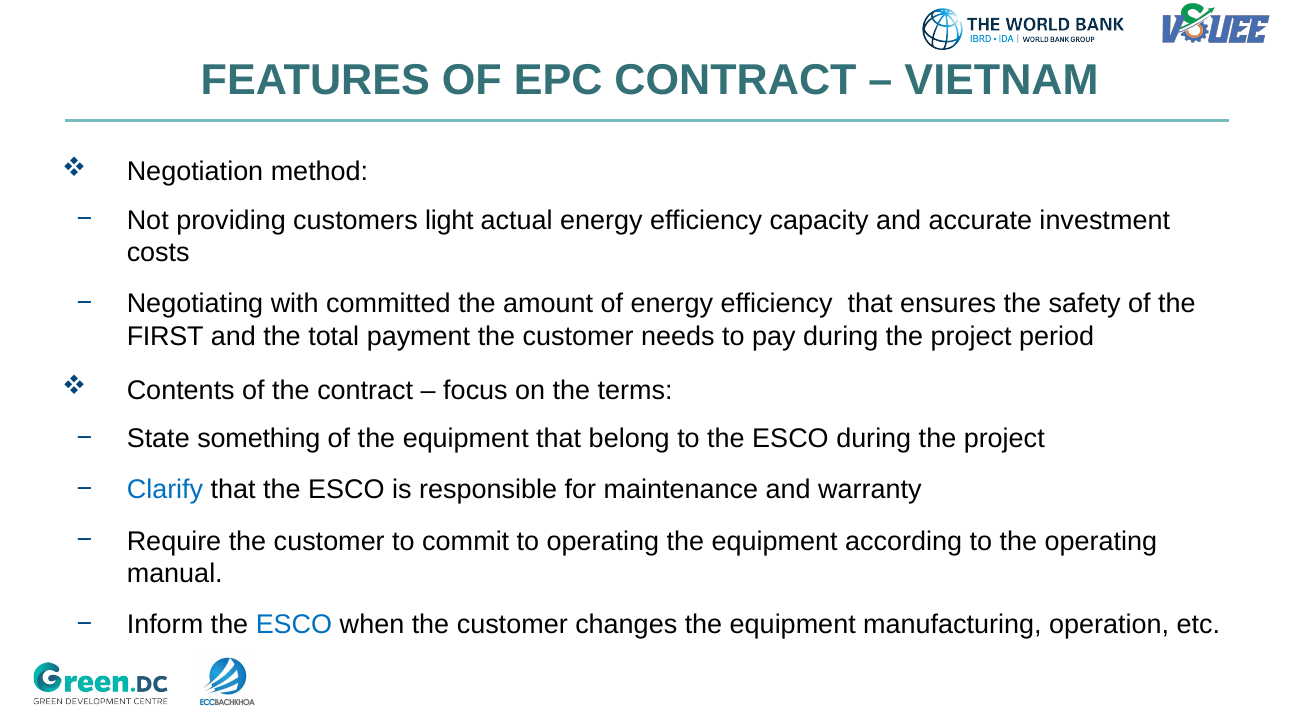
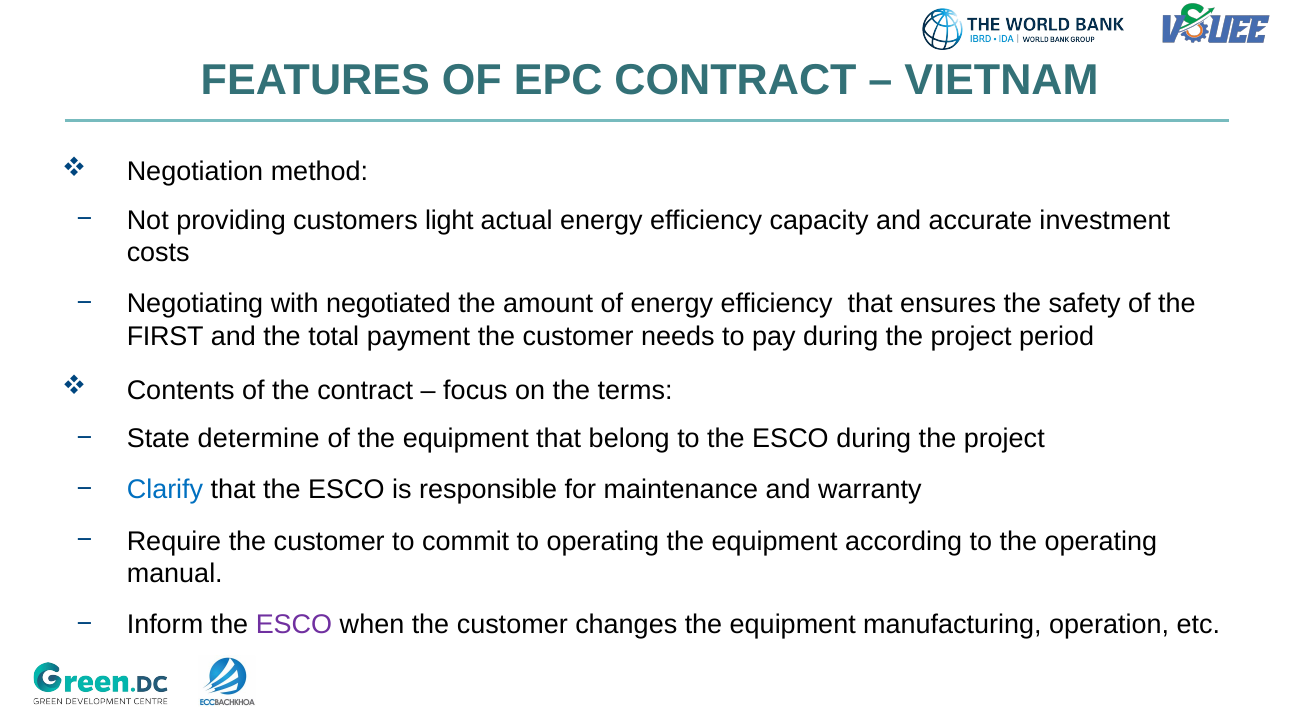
committed: committed -> negotiated (389, 304)
something: something -> determine (259, 439)
ESCO colour: blue -> purple (294, 625)
